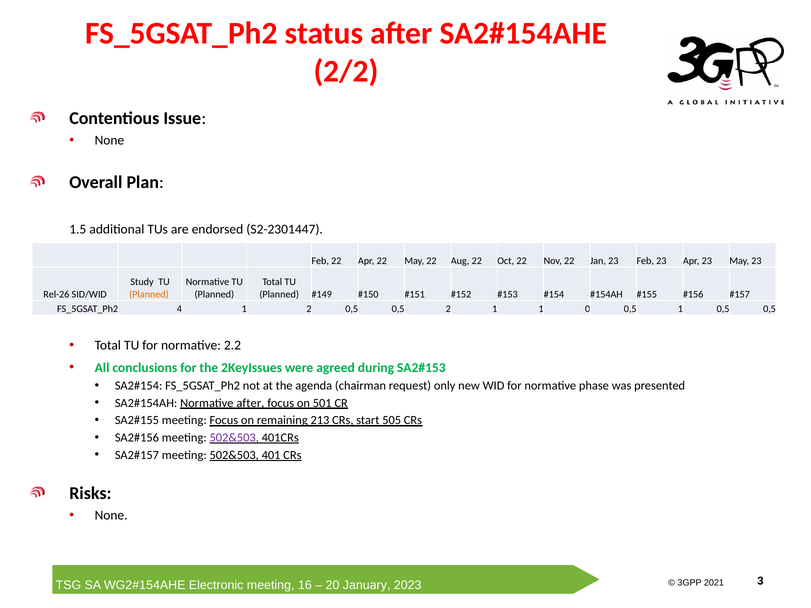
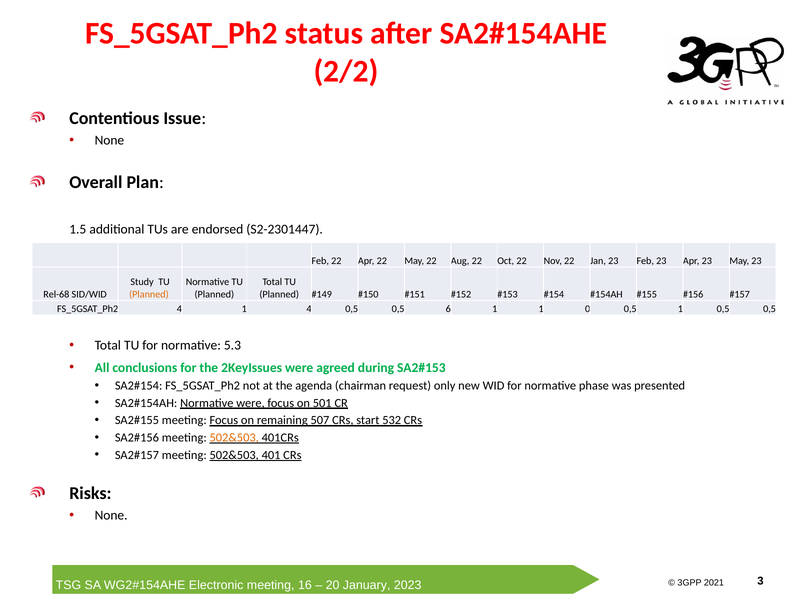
Rel-26: Rel-26 -> Rel-68 (56, 294)
1 2: 2 -> 4 (309, 309)
2: 2 -> 6 (448, 309)
2.2: 2.2 -> 5.3 (232, 346)
Normative after: after -> were (250, 403)
213: 213 -> 507 (320, 421)
505: 505 -> 532 (392, 421)
502&503 colour: purple -> orange (234, 438)
